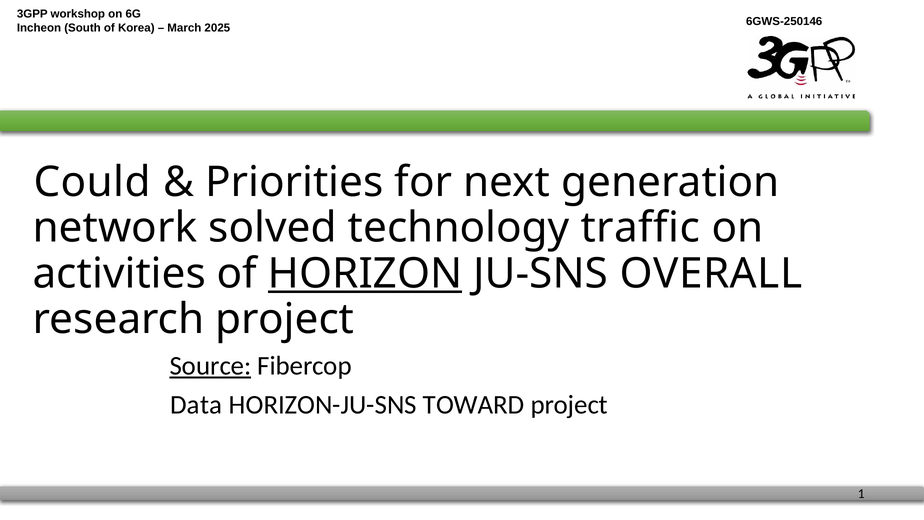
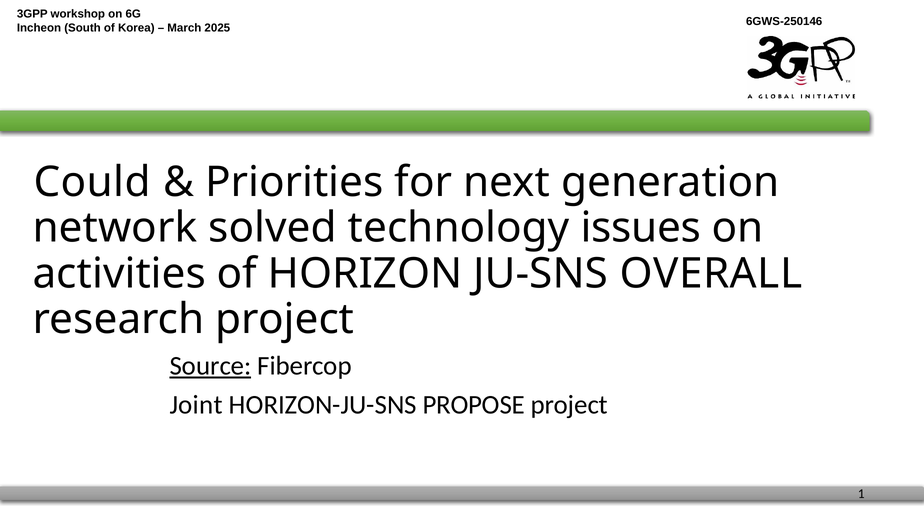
traffic: traffic -> issues (641, 228)
HORIZON underline: present -> none (365, 273)
Data: Data -> Joint (196, 404)
TOWARD: TOWARD -> PROPOSE (474, 404)
